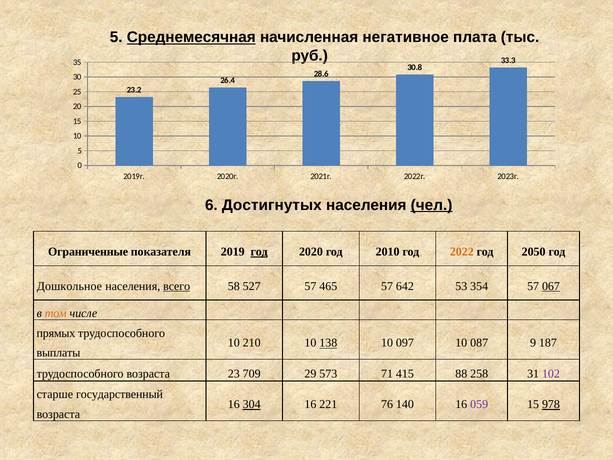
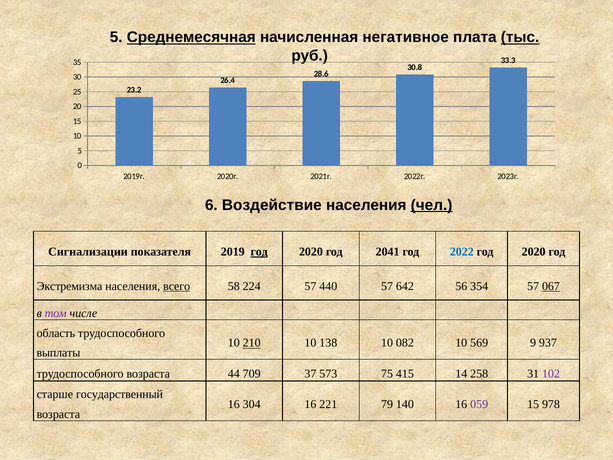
тыс underline: none -> present (520, 37)
Достигнутых: Достигнутых -> Воздействие (272, 205)
Ограниченные: Ограниченные -> Сигнализации (88, 252)
2010: 2010 -> 2041 (388, 252)
2022 colour: orange -> blue (462, 252)
2050: 2050 -> 2020 (534, 252)
Дошкольное: Дошкольное -> Экстремизма (70, 286)
527: 527 -> 224 (252, 286)
465: 465 -> 440 (328, 286)
53: 53 -> 56 (461, 286)
том colour: orange -> purple (56, 313)
прямых: прямых -> область (56, 333)
210 underline: none -> present (252, 343)
138 underline: present -> none (328, 343)
097: 097 -> 082 (405, 343)
087: 087 -> 569 (479, 343)
187: 187 -> 937 (548, 343)
23: 23 -> 44 (234, 373)
29: 29 -> 37 (310, 373)
71: 71 -> 75 (387, 373)
88: 88 -> 14 (461, 373)
304 underline: present -> none (252, 404)
76: 76 -> 79 (387, 404)
978 underline: present -> none (551, 404)
